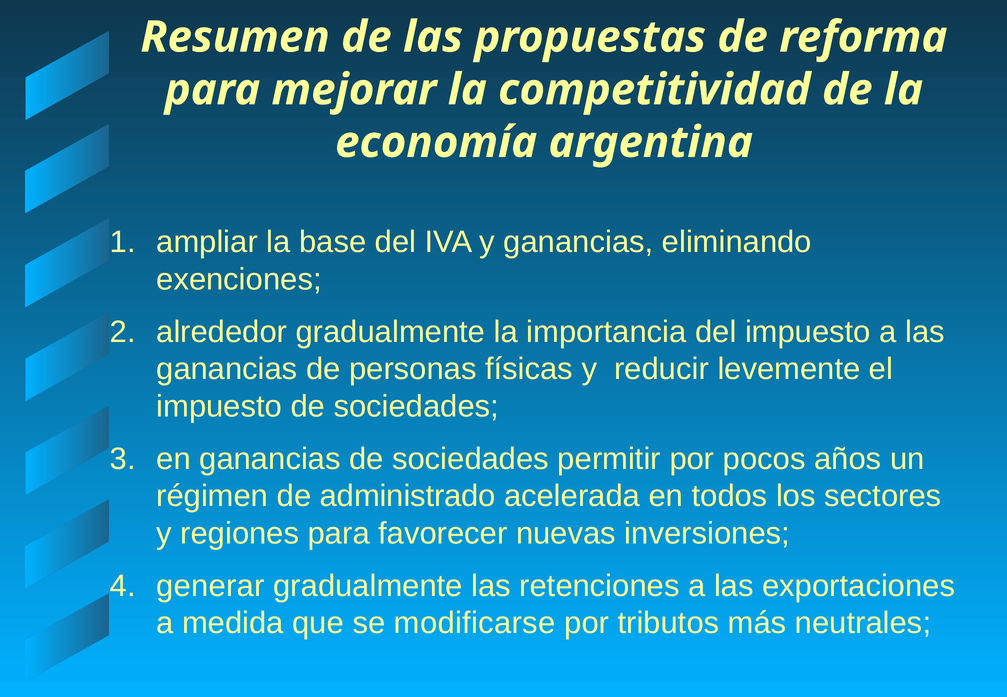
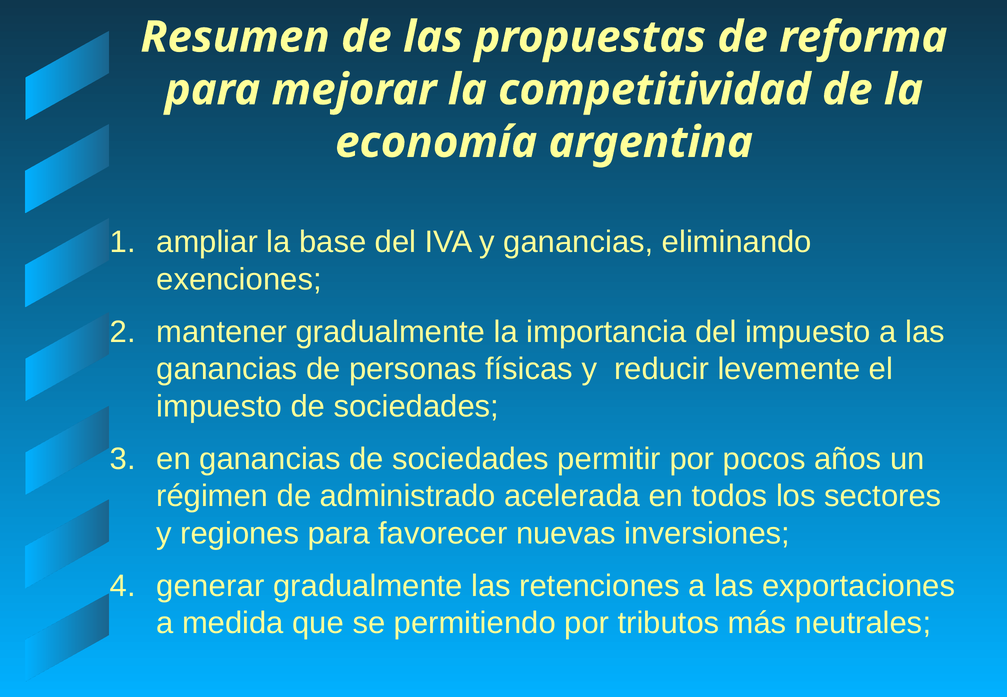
alrededor: alrededor -> mantener (222, 332)
modificarse: modificarse -> permitiendo (475, 623)
